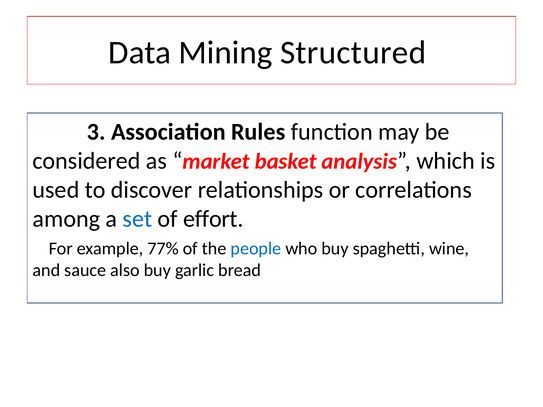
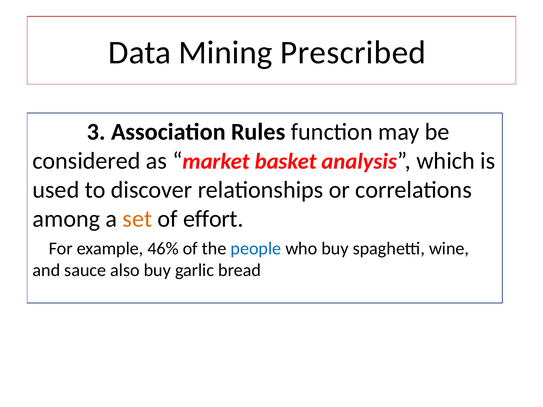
Structured: Structured -> Prescribed (353, 53)
set colour: blue -> orange (137, 219)
77%: 77% -> 46% (163, 249)
